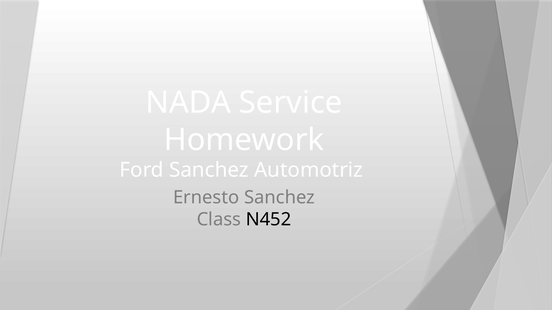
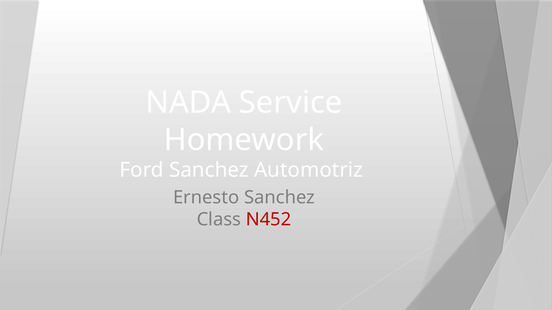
N452 colour: black -> red (269, 220)
